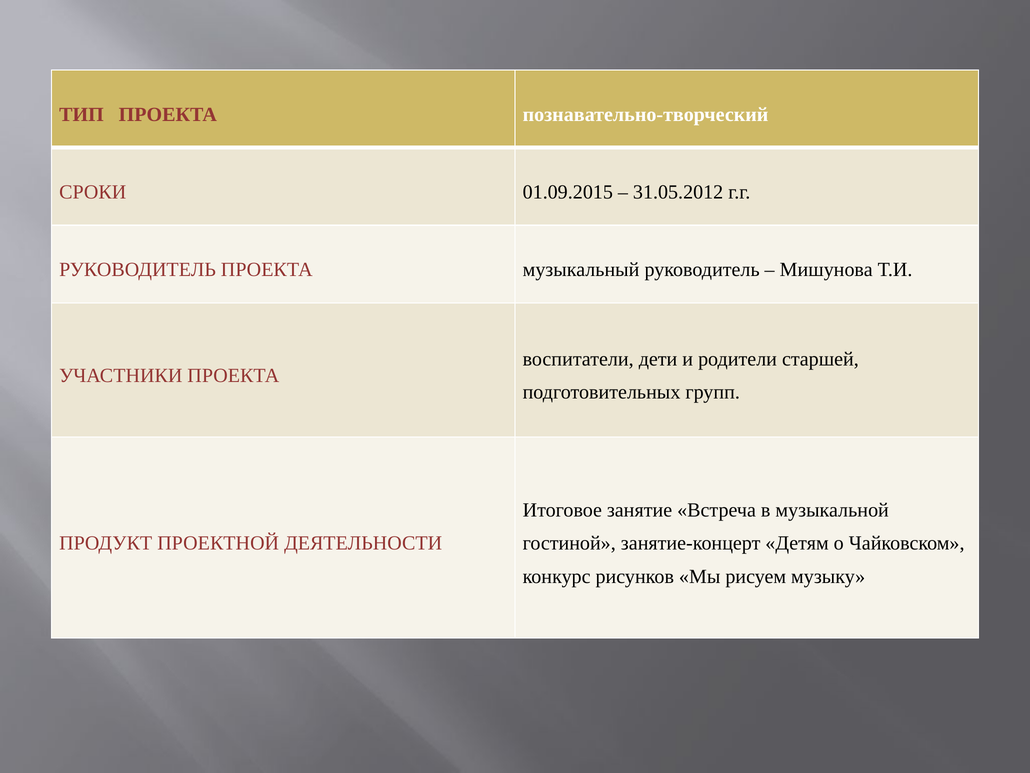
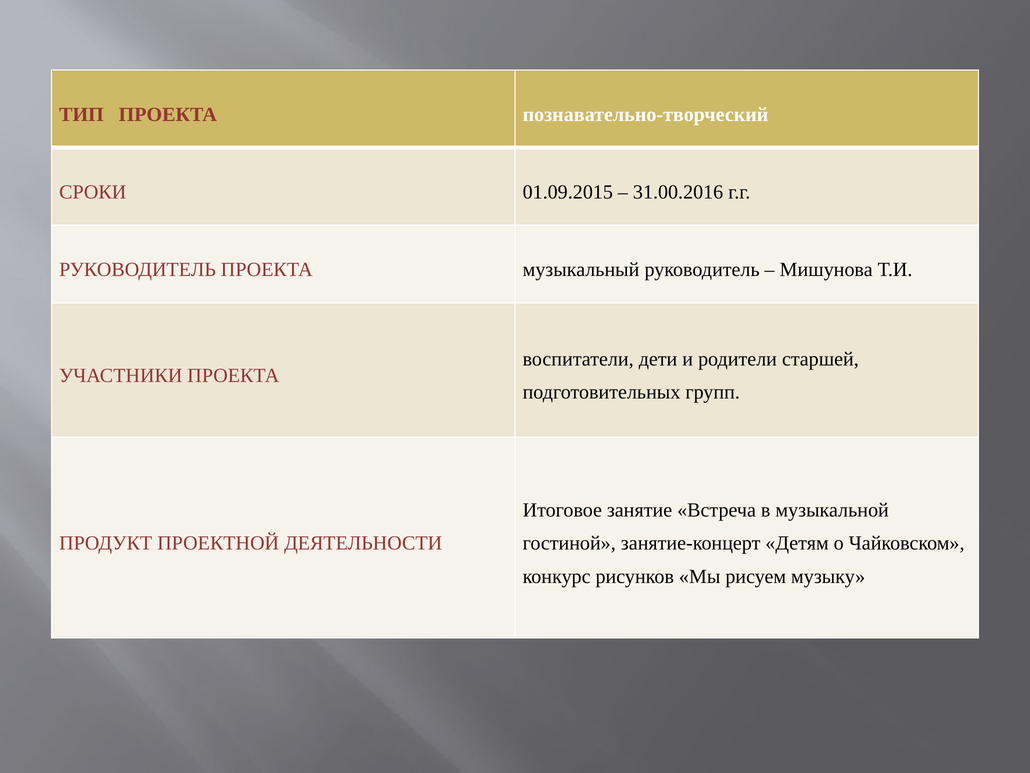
31.05.2012: 31.05.2012 -> 31.00.2016 (678, 192)
